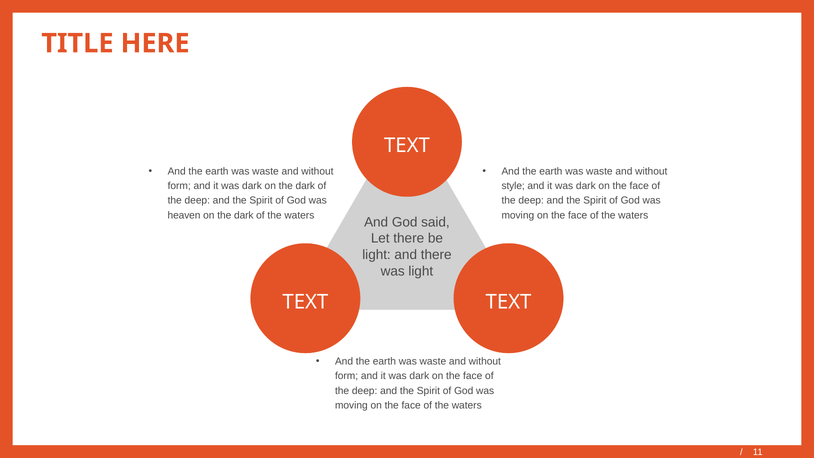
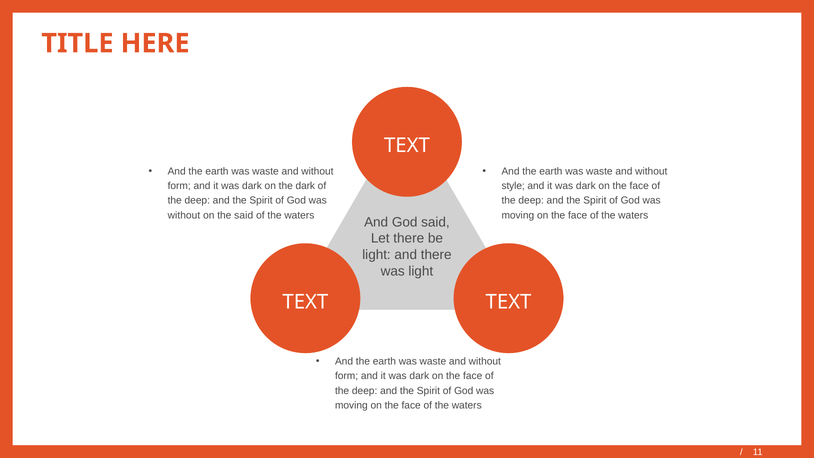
heaven: heaven -> without (184, 215)
dark: dark -> said (244, 215)
